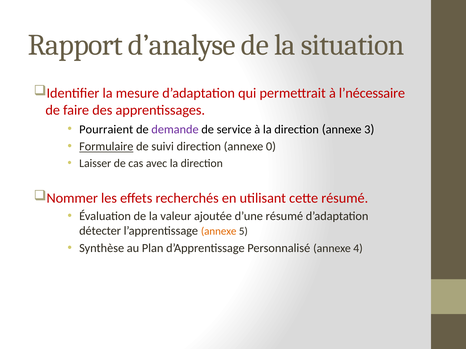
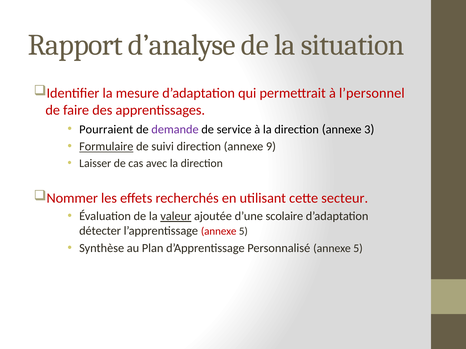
l’nécessaire: l’nécessaire -> l’personnel (372, 93)
0: 0 -> 9 (271, 147)
cette résumé: résumé -> secteur (345, 198)
valeur underline: none -> present (176, 217)
d’une résumé: résumé -> scolaire (284, 217)
annexe colour: orange -> red (219, 232)
Personnalisé annexe 4: 4 -> 5 (358, 249)
